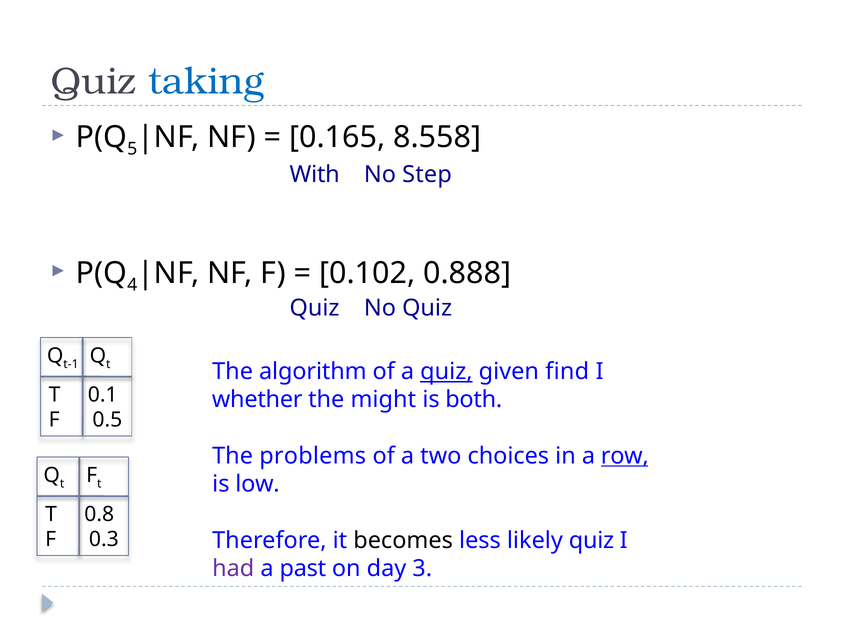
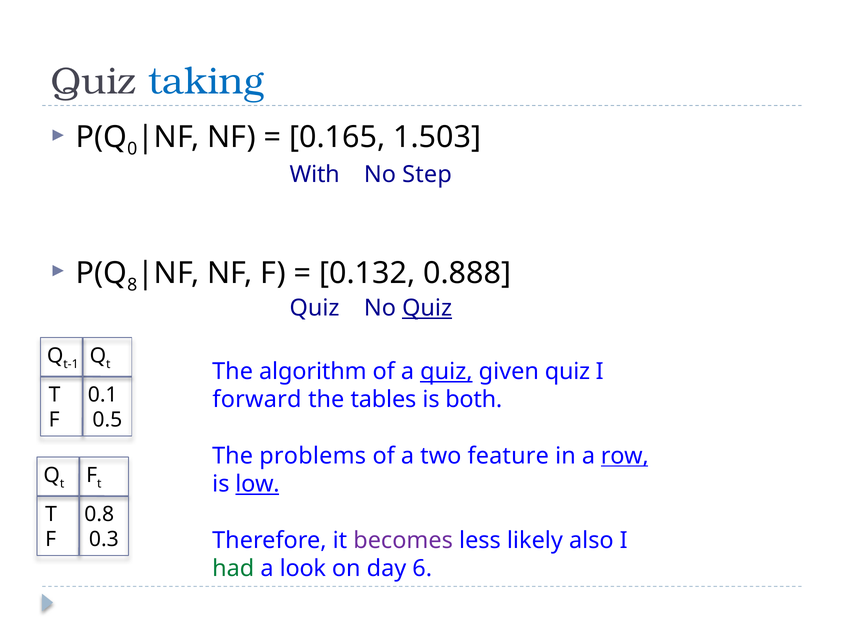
5: 5 -> 0 (132, 149)
8.558: 8.558 -> 1.503 (437, 137)
4: 4 -> 8 (132, 285)
0.102: 0.102 -> 0.132 (367, 273)
Quiz underline: none -> present (427, 308)
given find: find -> quiz (567, 371)
whether: whether -> forward (257, 400)
might: might -> tables (383, 400)
choices: choices -> feature (508, 456)
low underline: none -> present (257, 484)
becomes colour: black -> purple (403, 540)
likely quiz: quiz -> also (591, 540)
had colour: purple -> green (233, 569)
past: past -> look (303, 569)
3: 3 -> 6 (422, 569)
